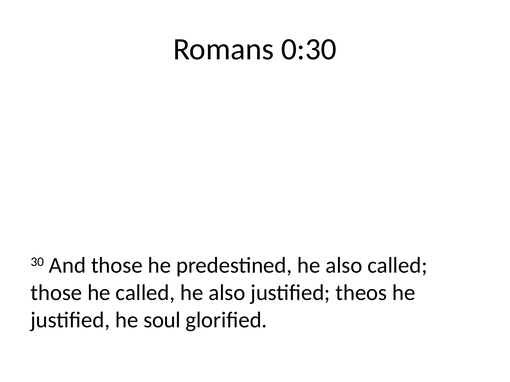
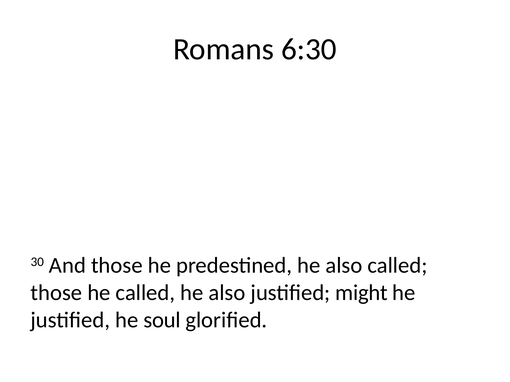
0:30: 0:30 -> 6:30 (309, 49)
theos: theos -> might (361, 293)
